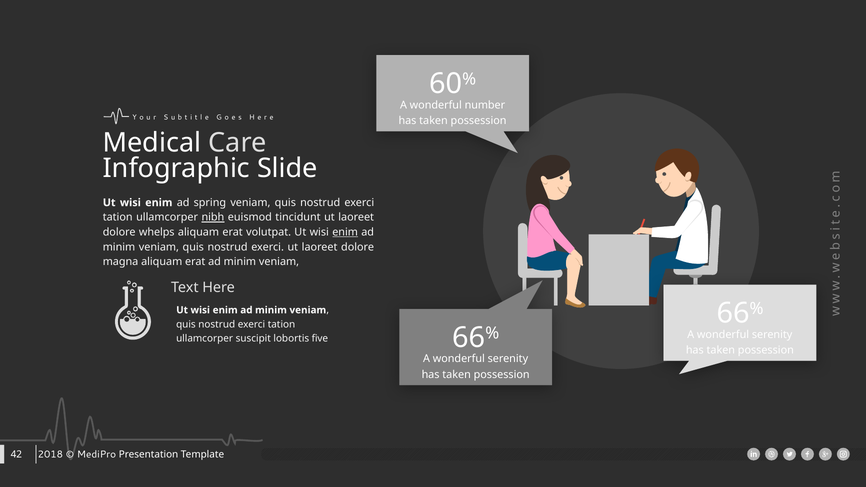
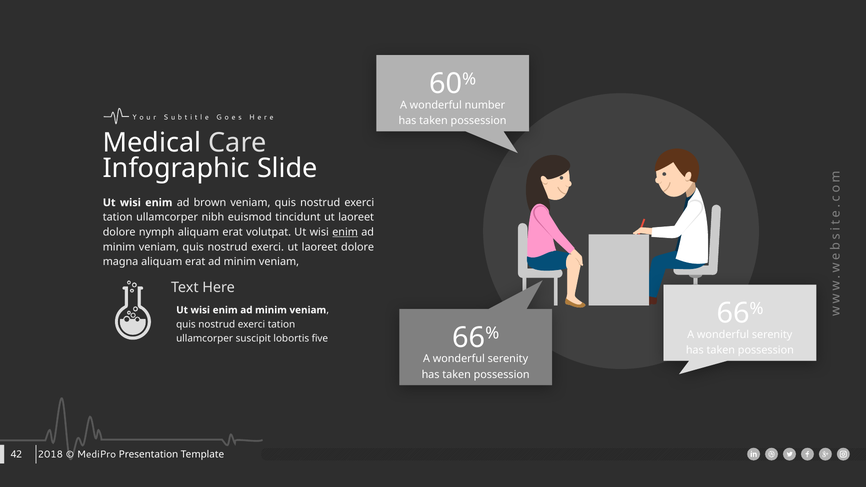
spring: spring -> brown (210, 203)
nibh underline: present -> none (213, 217)
whelps: whelps -> nymph (157, 232)
